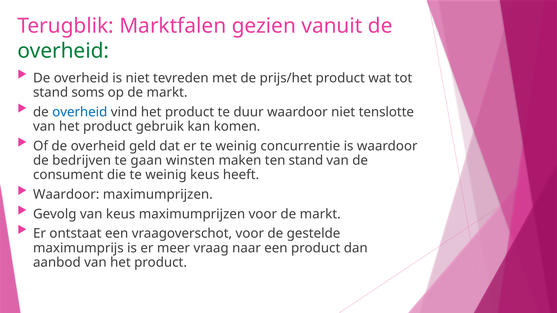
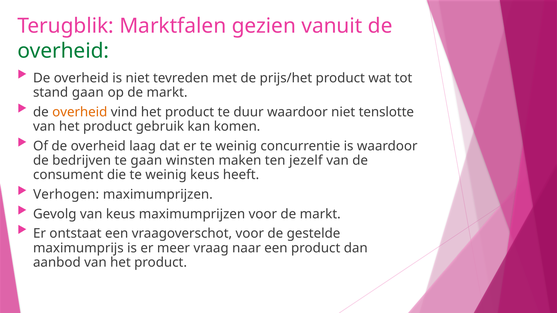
stand soms: soms -> gaan (88, 92)
overheid colour: blue -> orange (80, 112)
geld: geld -> laag (143, 146)
ten stand: stand -> jezelf (306, 161)
Waardoor: Waardoor -> Verhogen (66, 195)
